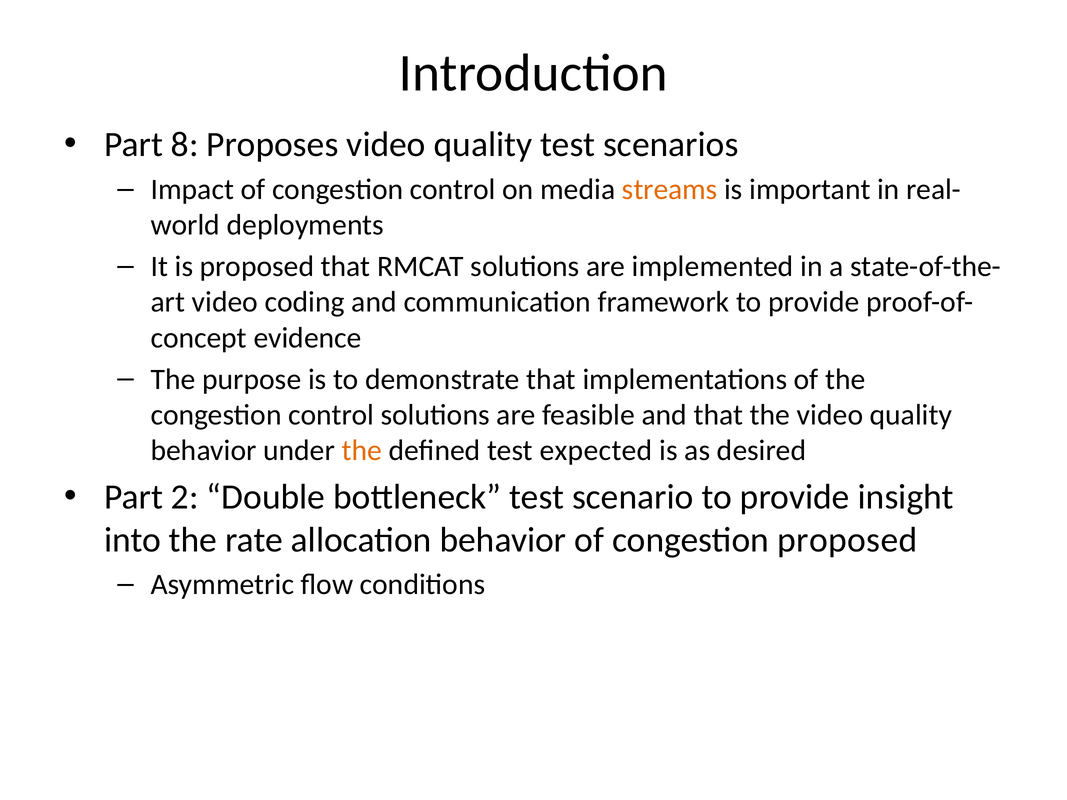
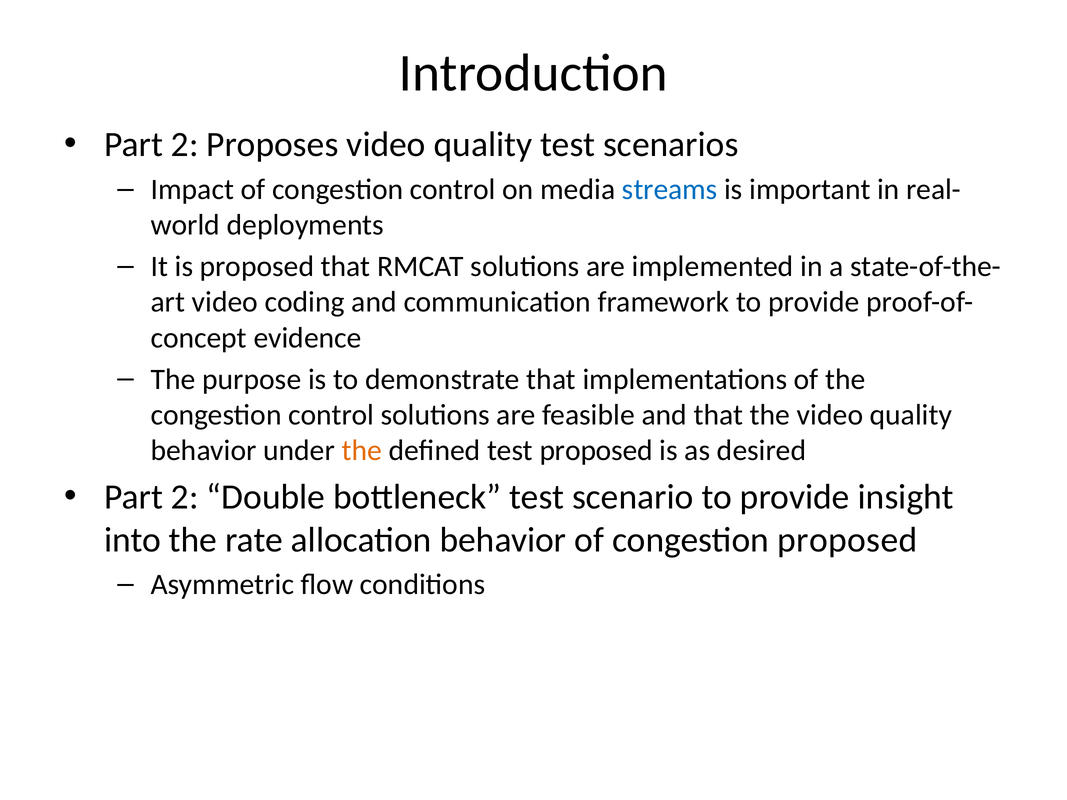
8: 8 -> 2 (185, 145)
streams colour: orange -> blue (670, 189)
test expected: expected -> proposed (596, 451)
